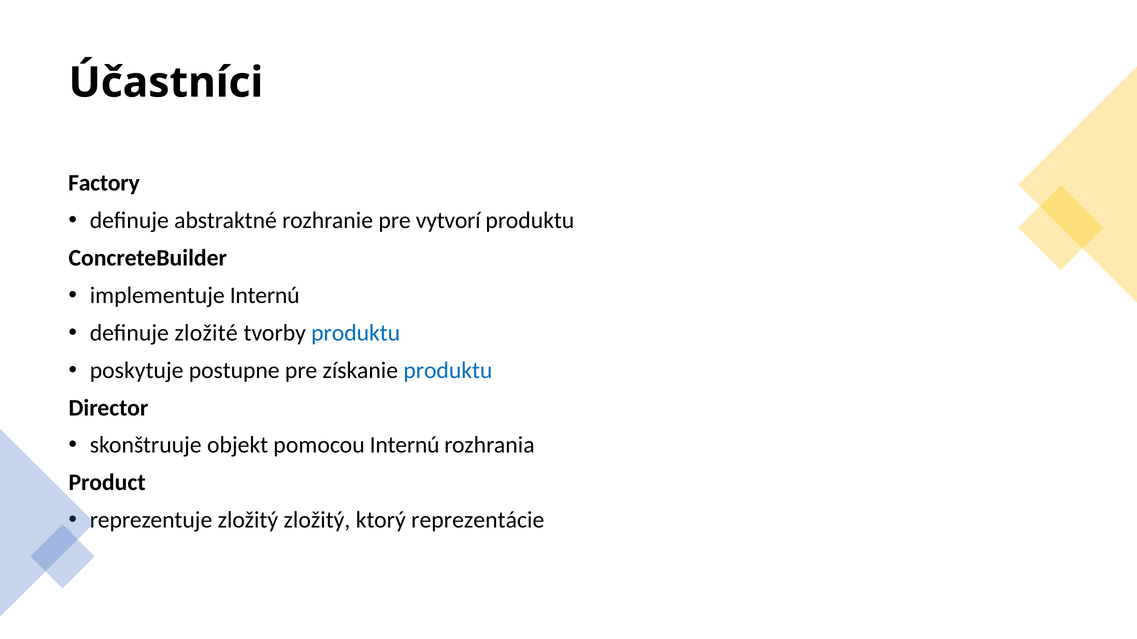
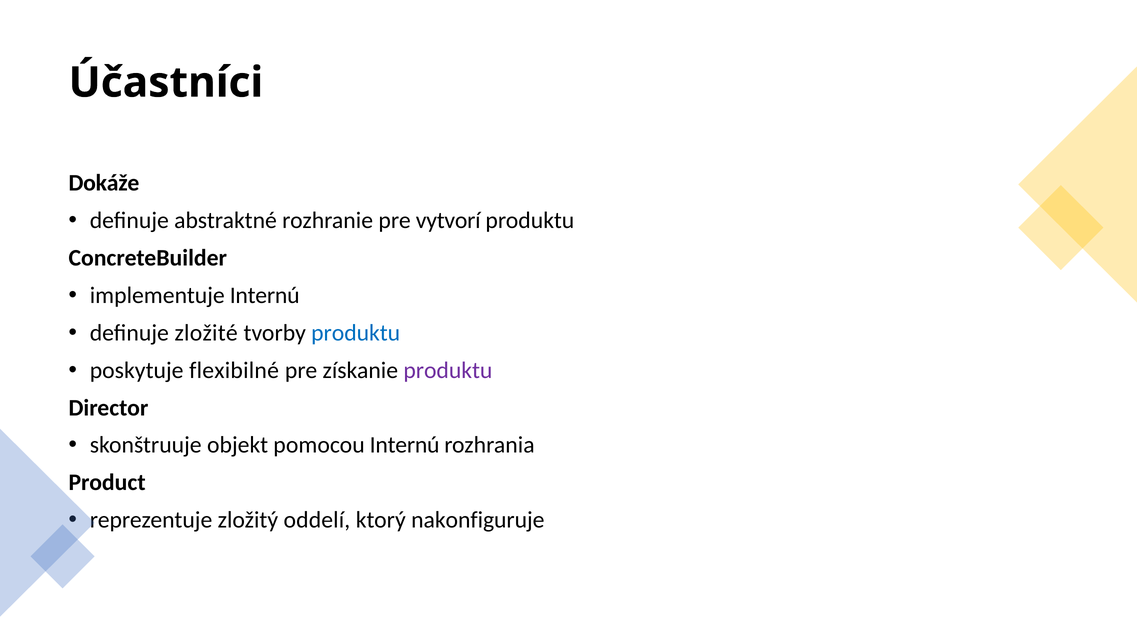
Factory: Factory -> Dokáže (104, 183)
postupne: postupne -> flexibilné (234, 371)
produktu colour: blue -> purple (448, 371)
zložitý zložitý: zložitý -> oddelí (317, 520)
reprezentácie: reprezentácie -> nakonfiguruje (478, 520)
